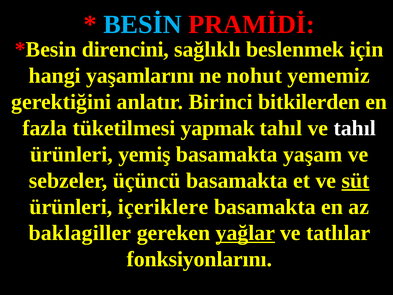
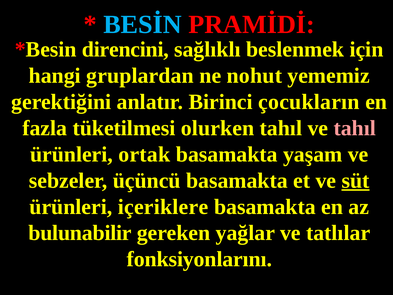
yaşamlarını: yaşamlarını -> gruplardan (140, 76)
bitkilerden: bitkilerden -> çocukların (309, 102)
yapmak: yapmak -> olurken (218, 128)
tahıl colour: white -> pink (355, 128)
yemiş: yemiş -> ortak (144, 154)
baklagiller: baklagiller -> bulunabilir (80, 233)
yağlar underline: present -> none (245, 233)
